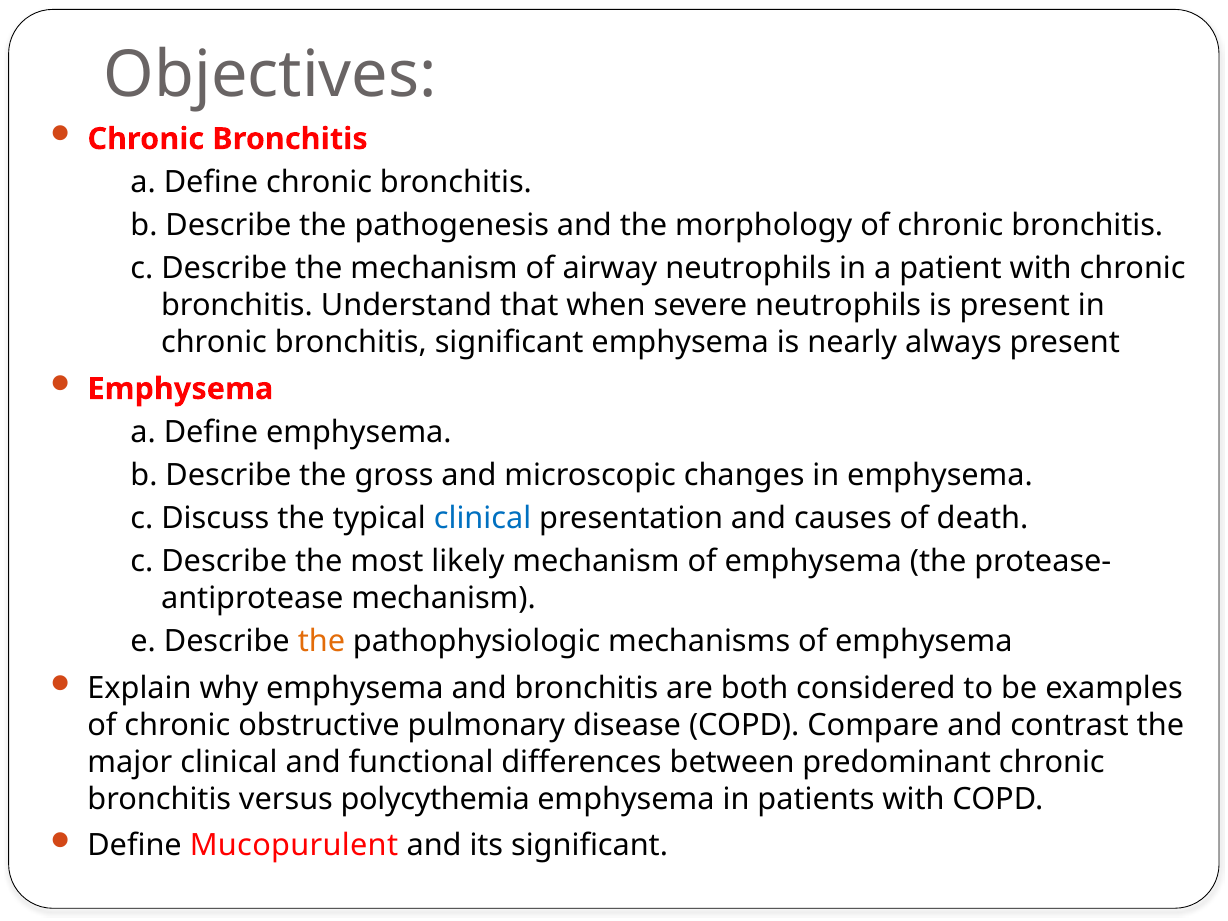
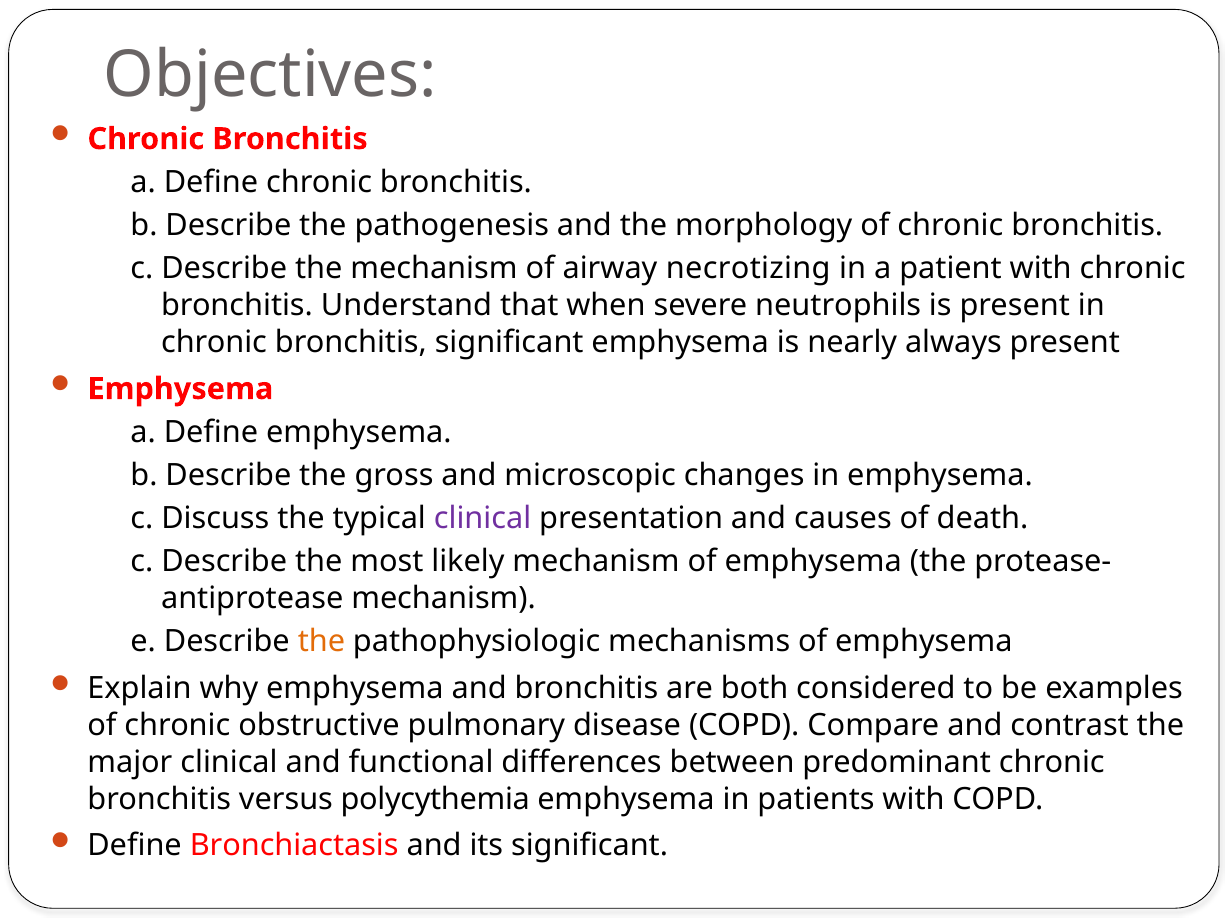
airway neutrophils: neutrophils -> necrotizing (748, 268)
clinical colour: blue -> purple (483, 518)
Mucopurulent: Mucopurulent -> Bronchiactasis (294, 846)
